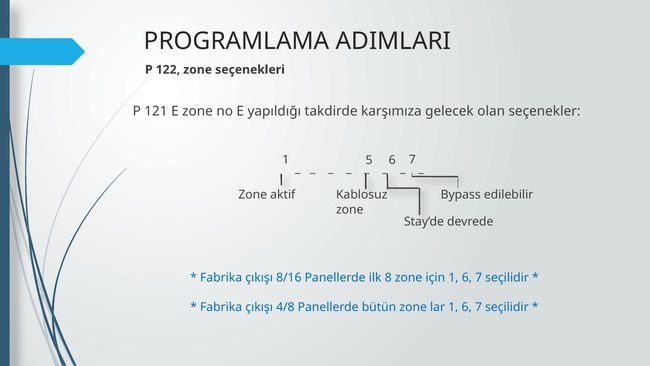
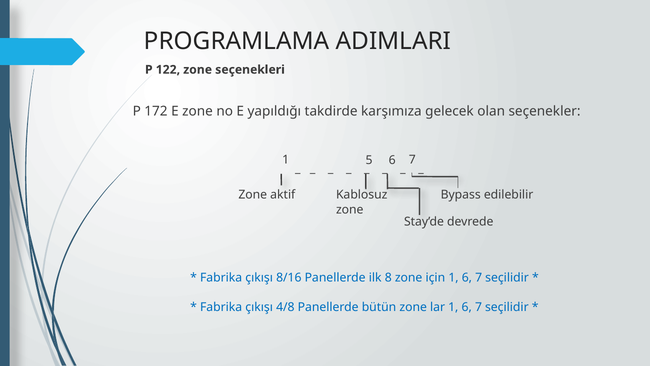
121: 121 -> 172 (156, 111)
